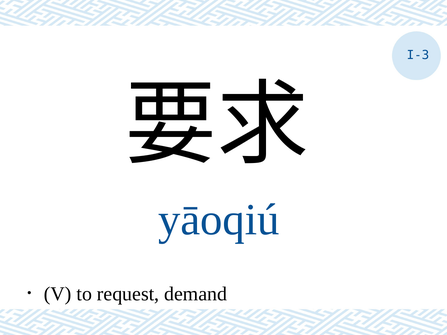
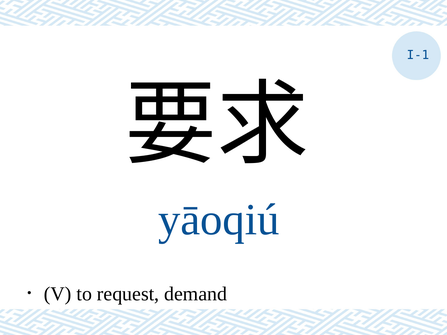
I-3: I-3 -> I-1 (418, 55)
